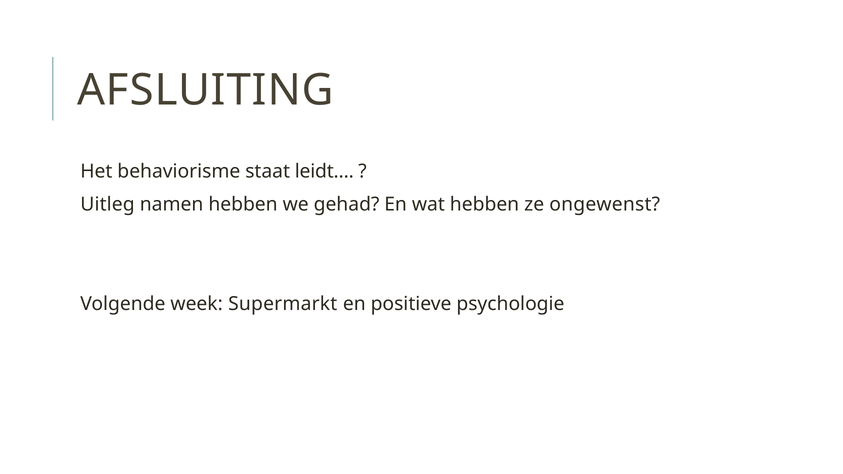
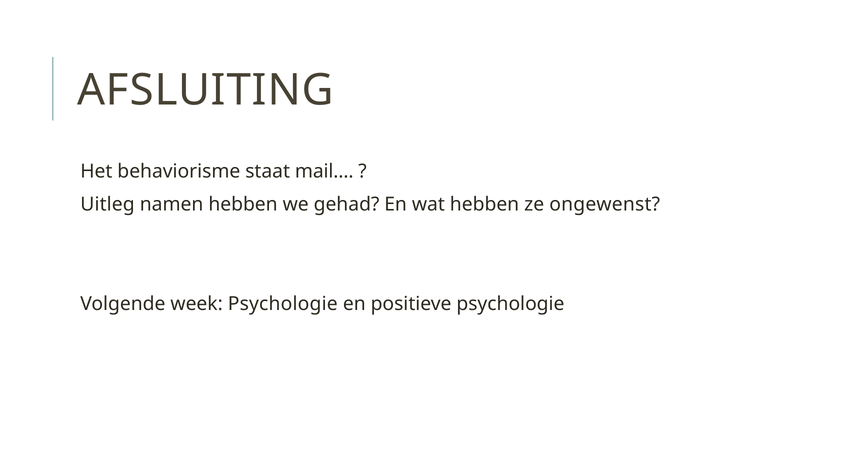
leidt…: leidt… -> mail… (324, 172)
week Supermarkt: Supermarkt -> Psychologie (283, 304)
